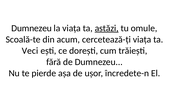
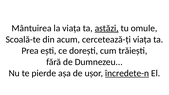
Dumnezeu: Dumnezeu -> Mântuirea (32, 28)
Veci: Veci -> Prea (30, 51)
încredete-n underline: none -> present (127, 73)
